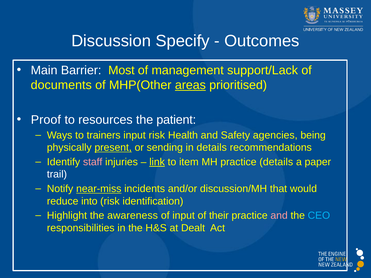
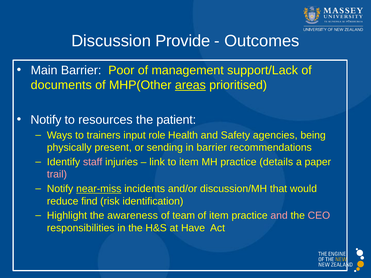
Specify: Specify -> Provide (183, 41)
Most: Most -> Poor (121, 70)
Proof: Proof -> Notify (46, 120)
input risk: risk -> role (157, 135)
present underline: present -> none (113, 148)
in details: details -> barrier (212, 148)
link underline: present -> none (157, 162)
trail colour: white -> pink (57, 175)
into: into -> find (89, 201)
of input: input -> team (184, 216)
of their: their -> item (219, 216)
CEO colour: light blue -> pink (319, 216)
Dealt: Dealt -> Have (193, 228)
